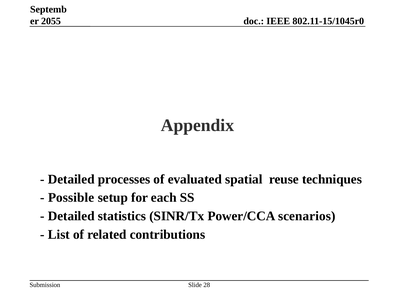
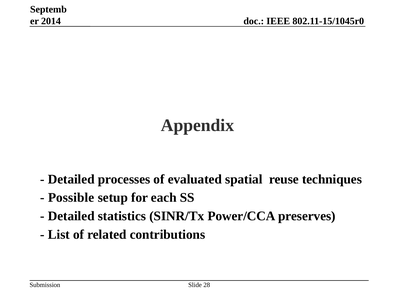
2055: 2055 -> 2014 (51, 21)
scenarios: scenarios -> preserves (307, 216)
